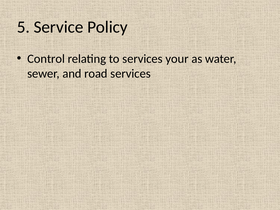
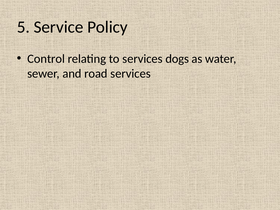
your: your -> dogs (177, 59)
